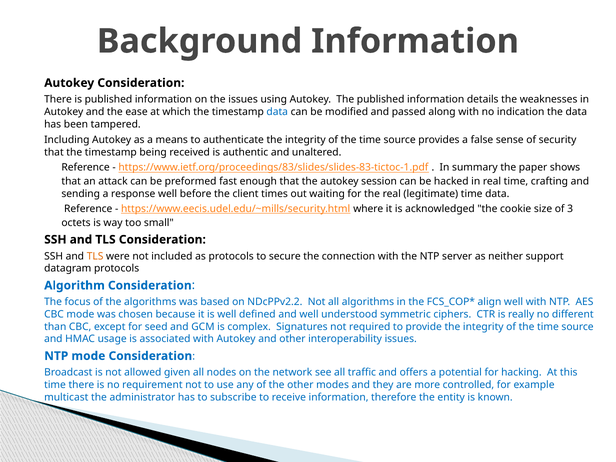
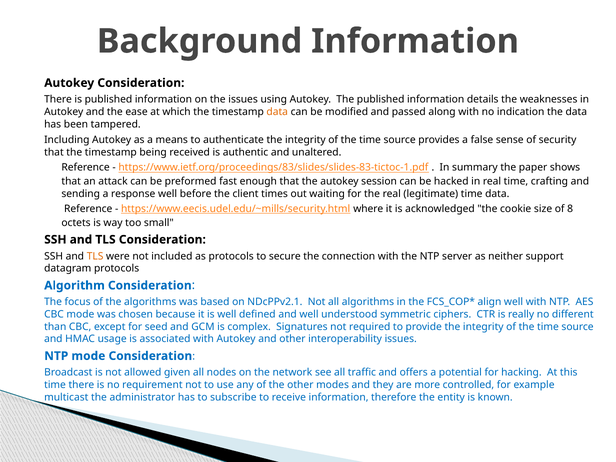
data colour: blue -> orange (277, 112)
3: 3 -> 8 (570, 209)
NDcPPv2.2: NDcPPv2.2 -> NDcPPv2.1 (275, 302)
